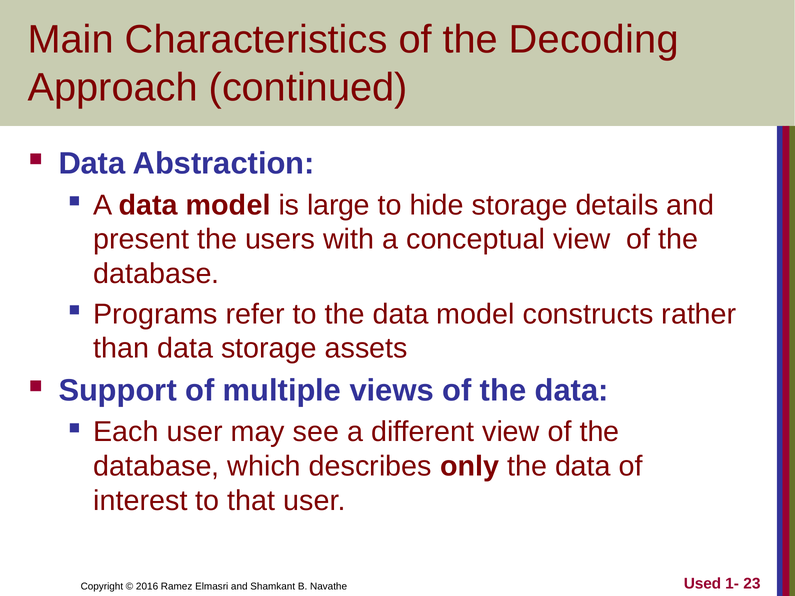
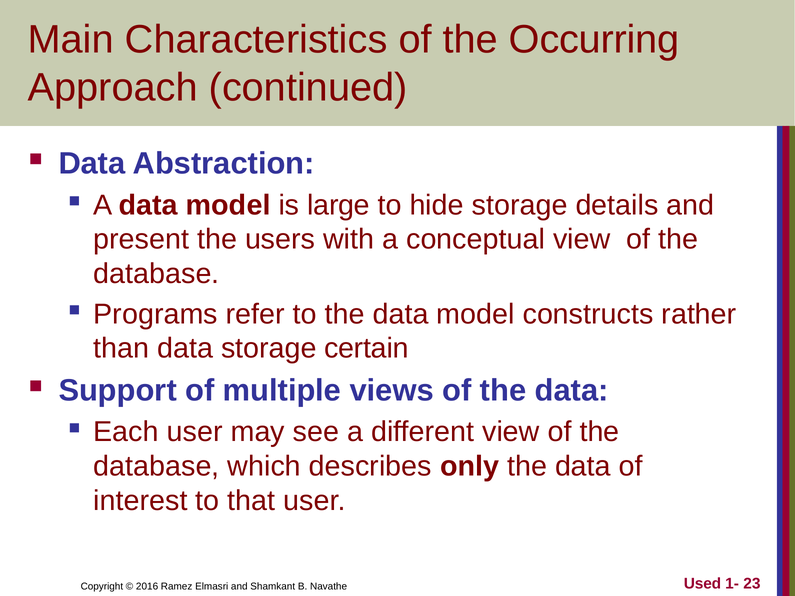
Decoding: Decoding -> Occurring (594, 40)
assets: assets -> certain (366, 349)
